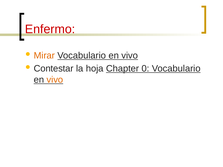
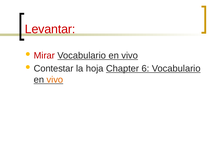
Enfermo: Enfermo -> Levantar (50, 29)
Mirar colour: orange -> red (44, 56)
0: 0 -> 6 (146, 69)
